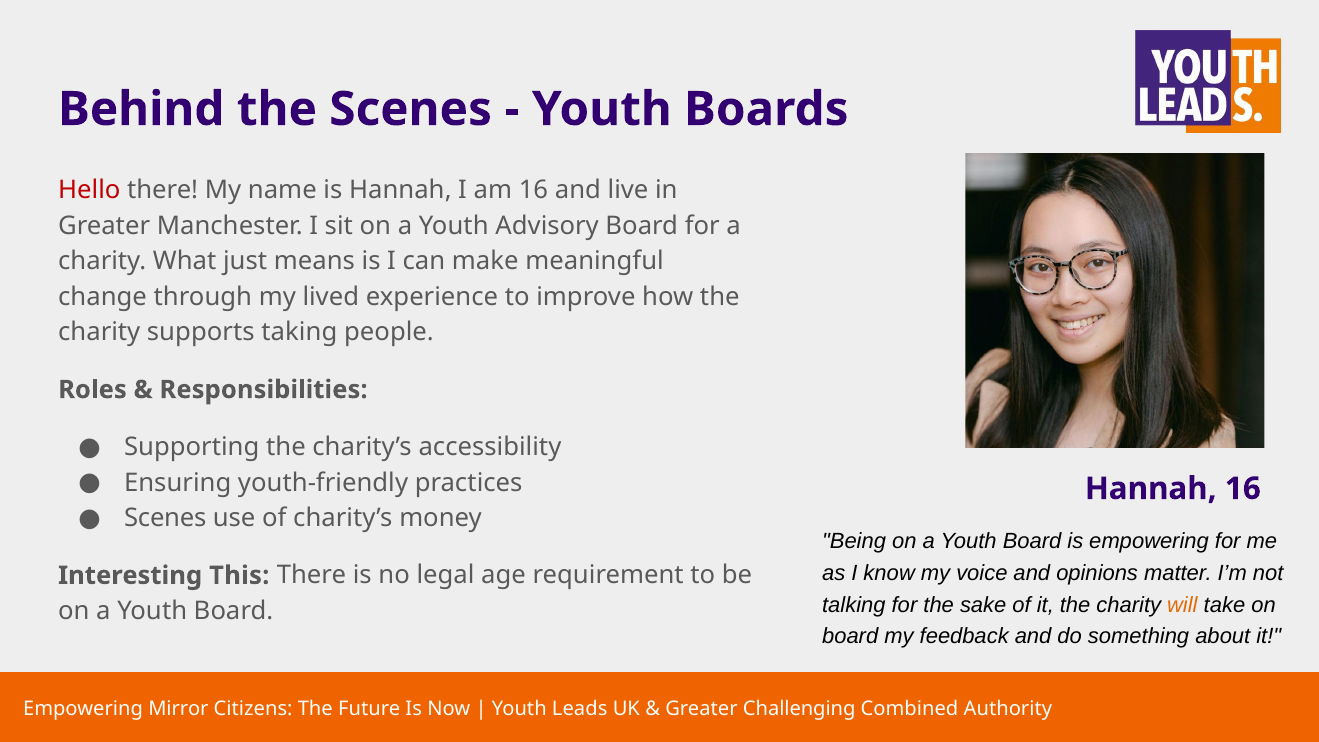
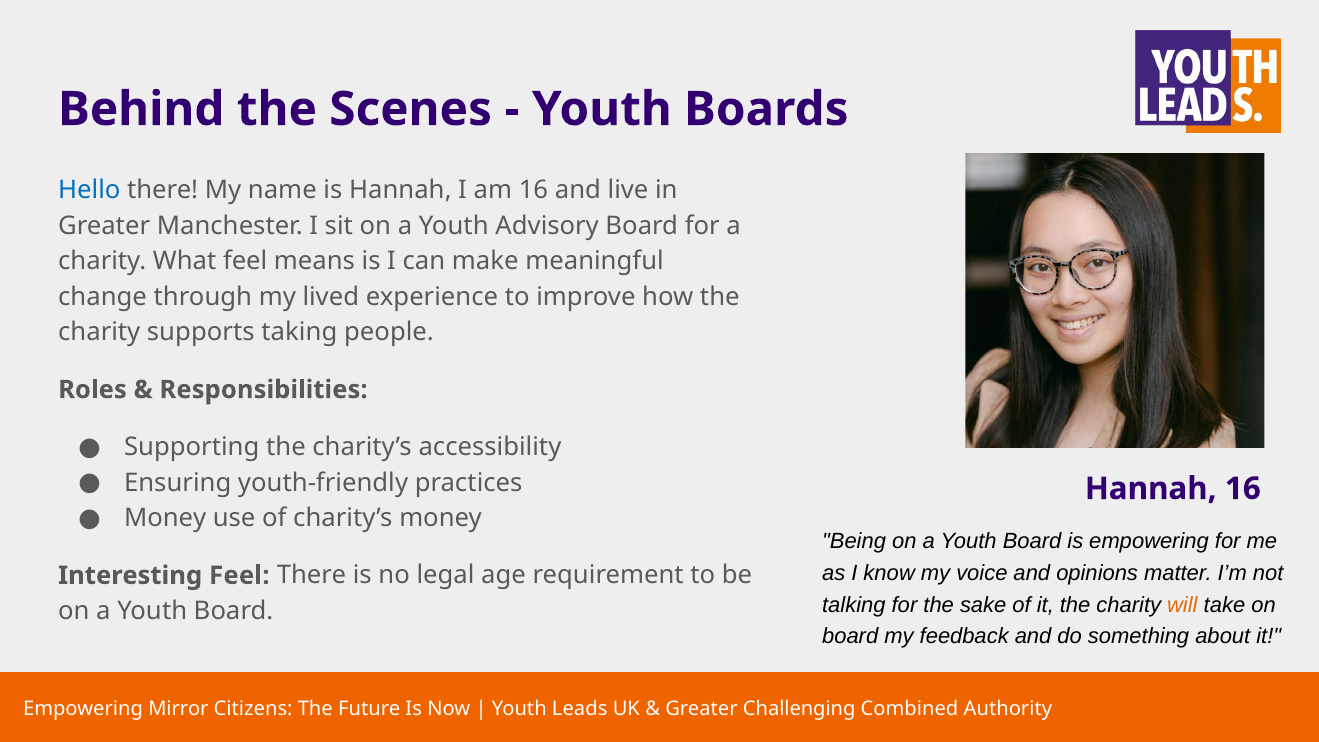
Hello colour: red -> blue (89, 190)
What just: just -> feel (245, 261)
Scenes: Scenes -> Money (165, 518)
Interesting This: This -> Feel (239, 575)
